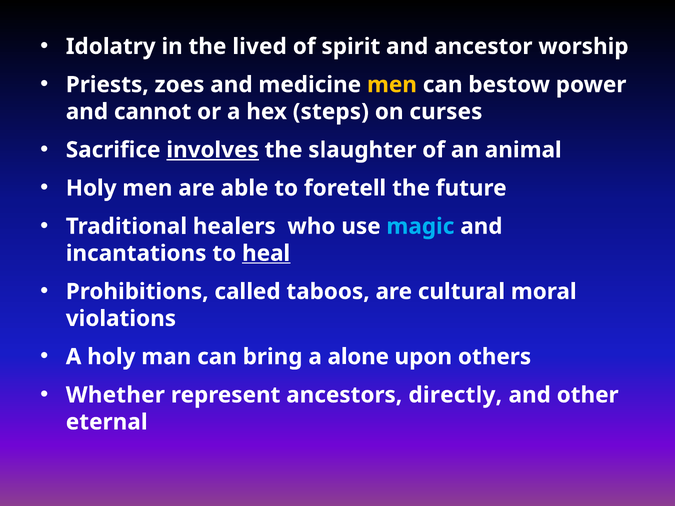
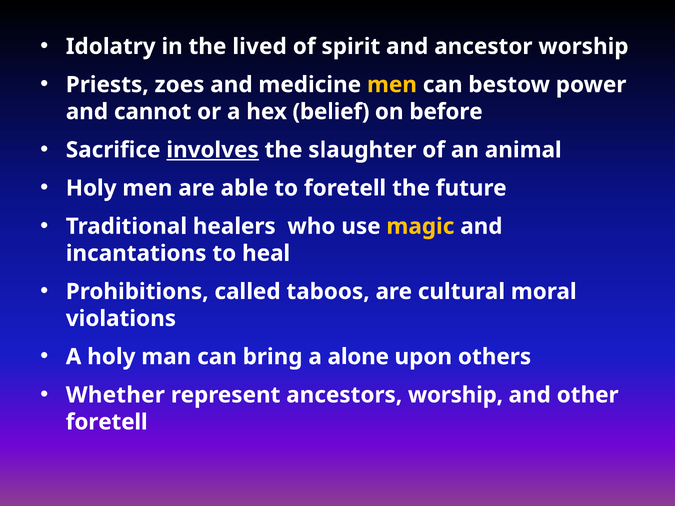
steps: steps -> belief (331, 112)
curses: curses -> before (446, 112)
magic colour: light blue -> yellow (420, 226)
heal underline: present -> none (266, 253)
ancestors directly: directly -> worship (455, 395)
eternal: eternal -> foretell (107, 422)
